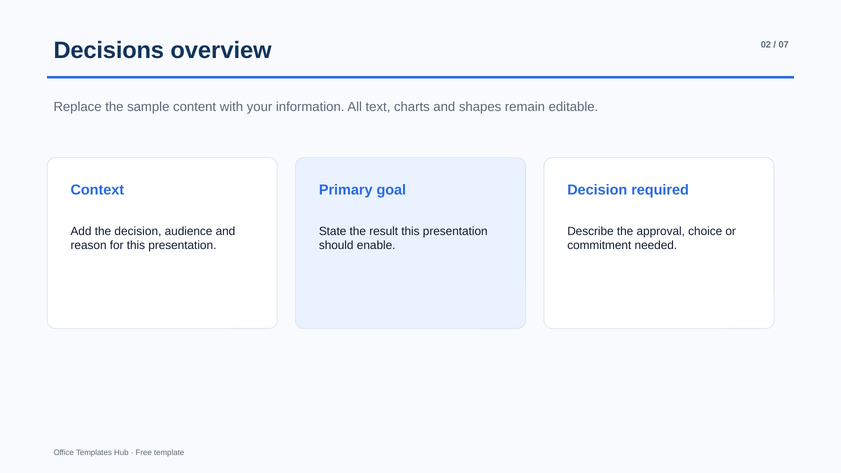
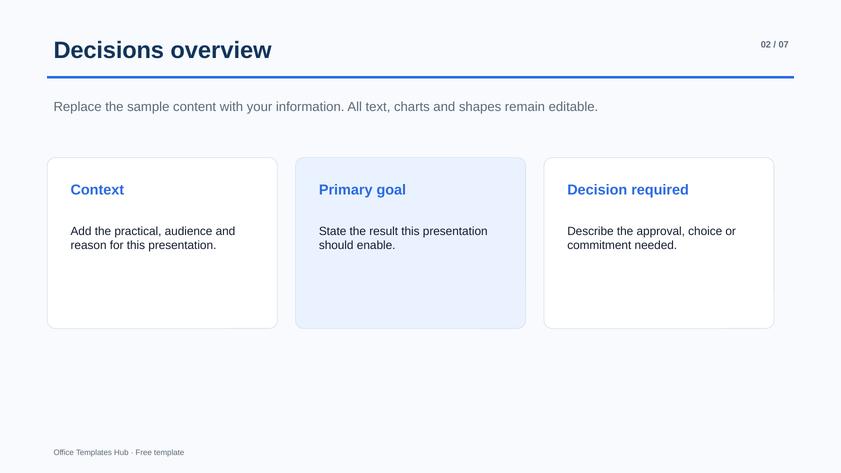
the decision: decision -> practical (138, 231)
